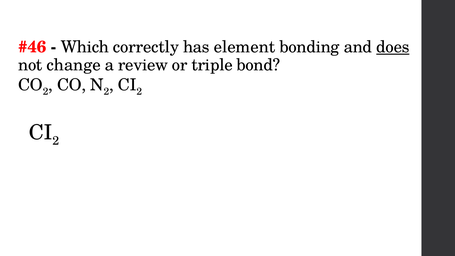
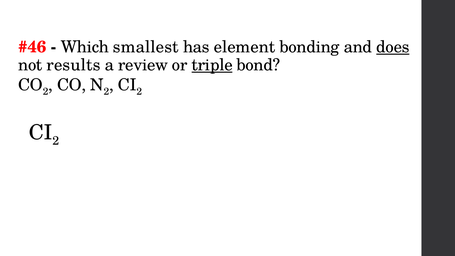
correctly: correctly -> smallest (146, 47)
change: change -> results (74, 65)
triple underline: none -> present (212, 65)
